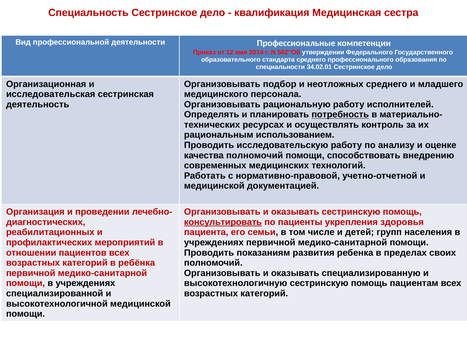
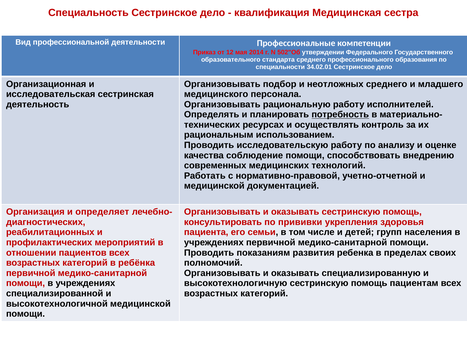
качества полномочий: полномочий -> соблюдение (255, 156)
проведении: проведении -> определяет (102, 212)
консультировать underline: present -> none (223, 222)
пациенты: пациенты -> прививки (300, 222)
